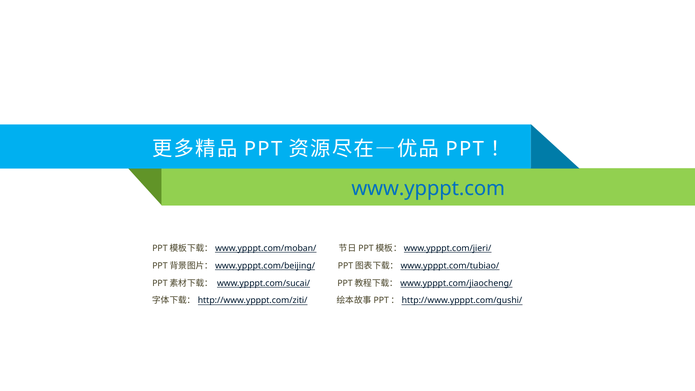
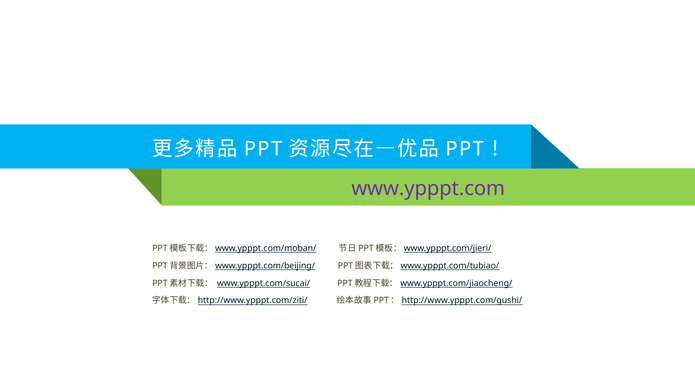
www.ypppt.com colour: blue -> purple (428, 188)
